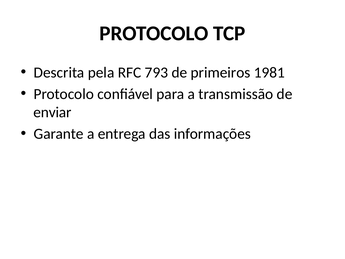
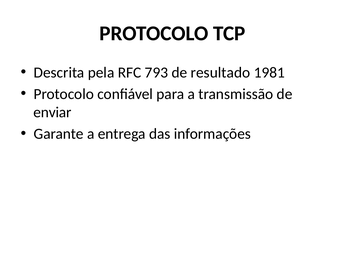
primeiros: primeiros -> resultado (220, 72)
